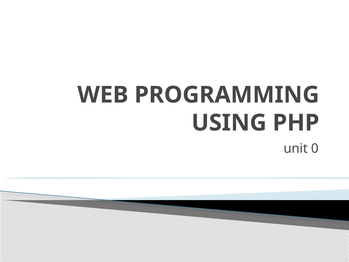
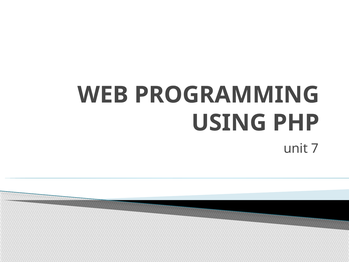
0: 0 -> 7 (315, 148)
